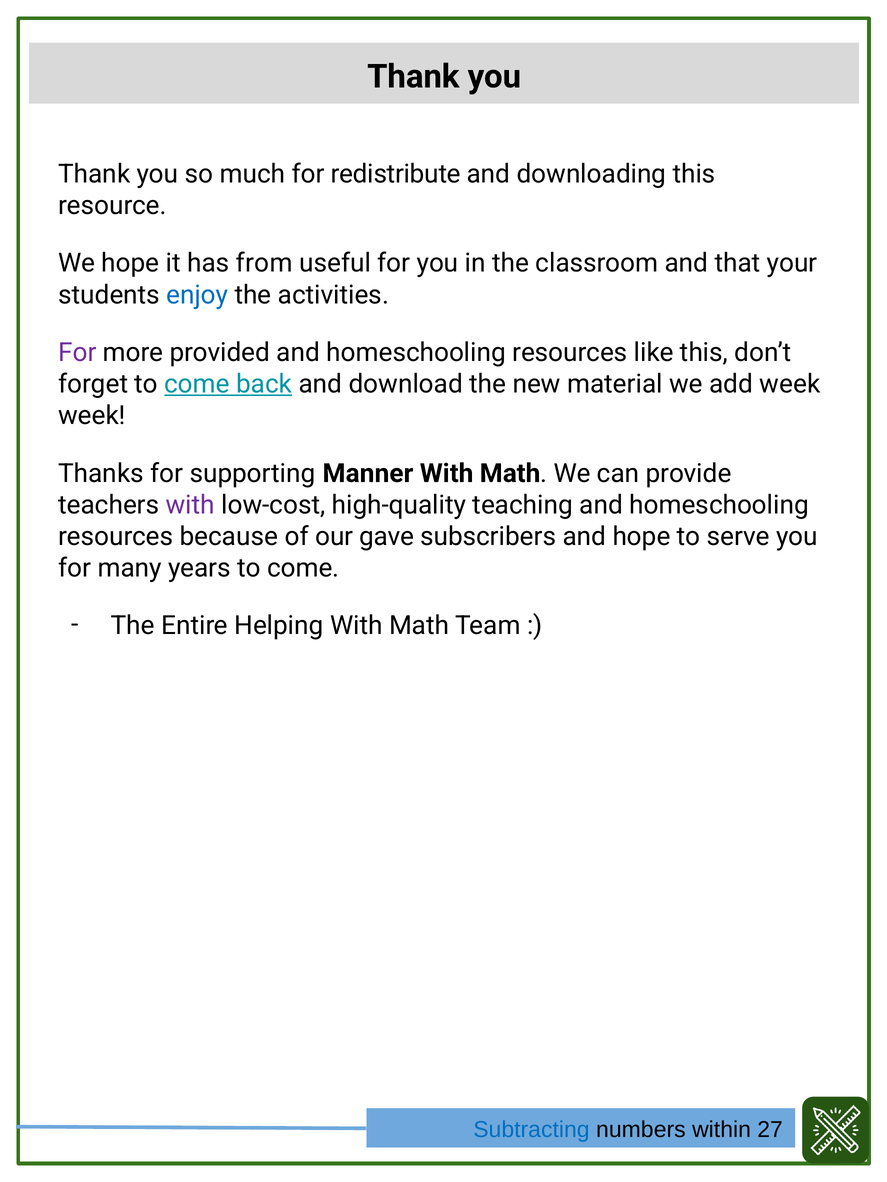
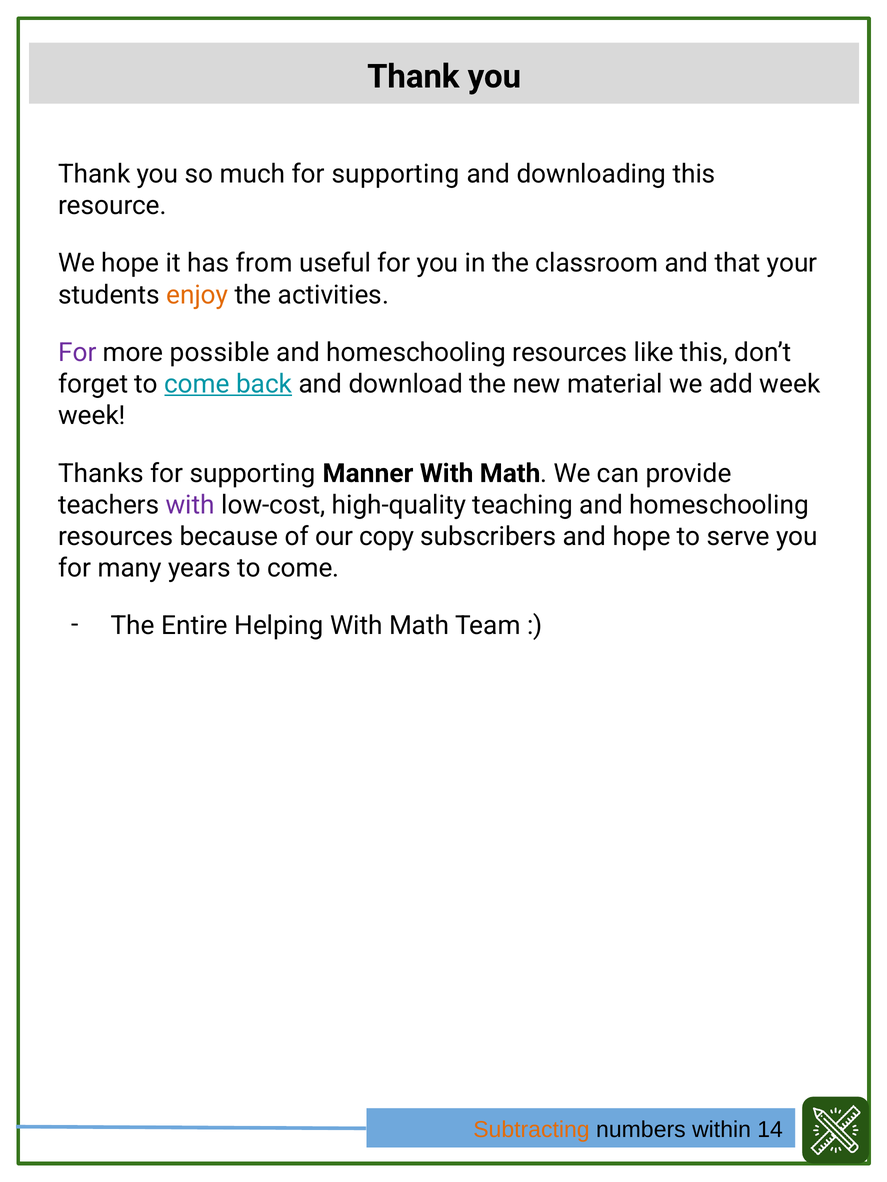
much for redistribute: redistribute -> supporting (395, 174)
enjoy colour: blue -> orange (197, 295)
provided: provided -> possible (220, 353)
gave: gave -> copy (387, 537)
Subtracting colour: blue -> orange (531, 1130)
27: 27 -> 14 (770, 1130)
